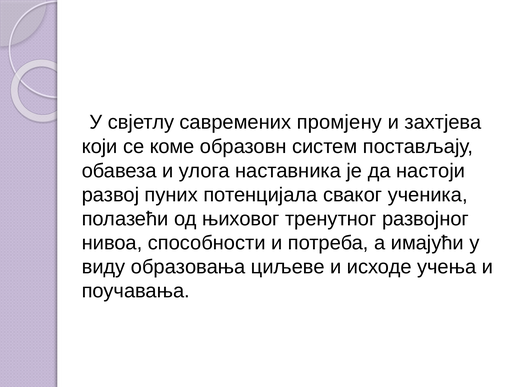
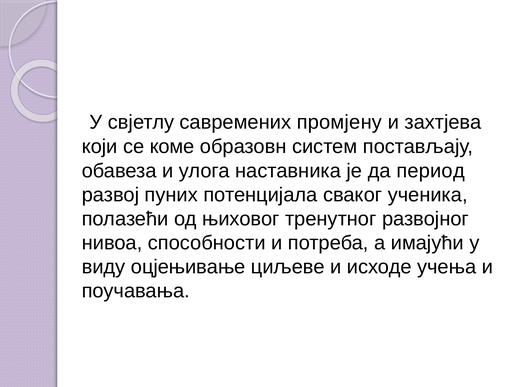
настоји: настоји -> период (431, 171)
образовања: образовања -> оцјењивање (188, 267)
